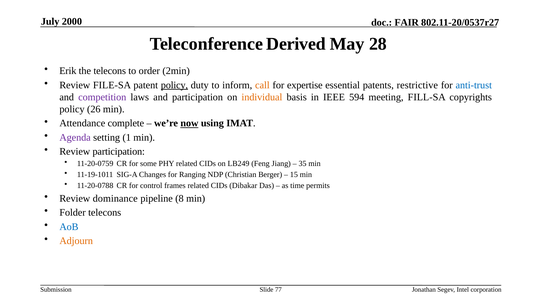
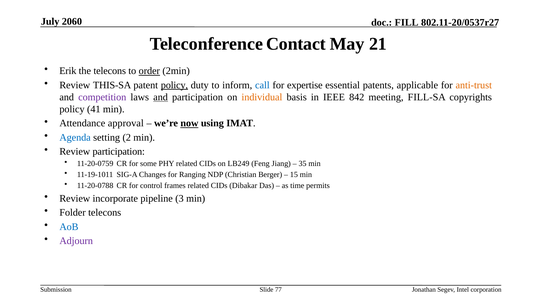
2000: 2000 -> 2060 (72, 21)
FAIR: FAIR -> FILL (407, 22)
Derived: Derived -> Contact (296, 44)
28: 28 -> 21 (378, 44)
order underline: none -> present (149, 71)
FILE-SA: FILE-SA -> THIS-SA (112, 85)
call colour: orange -> blue (262, 85)
restrictive: restrictive -> applicable (417, 85)
anti-trust colour: blue -> orange (474, 85)
and underline: none -> present (161, 97)
594: 594 -> 842 (357, 97)
26: 26 -> 41 (94, 109)
complete: complete -> approval (126, 123)
Agenda colour: purple -> blue (75, 137)
1: 1 -> 2 (127, 137)
dominance: dominance -> incorporate (115, 199)
8: 8 -> 3 (180, 199)
Adjourn colour: orange -> purple (76, 241)
